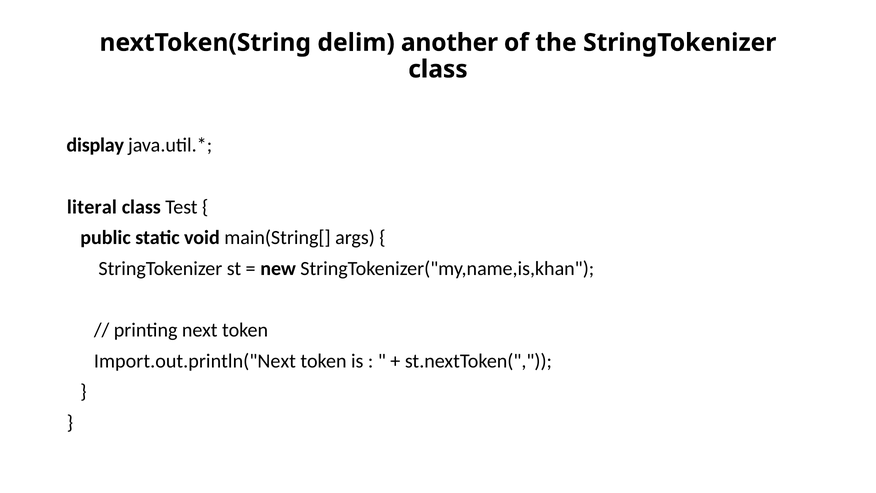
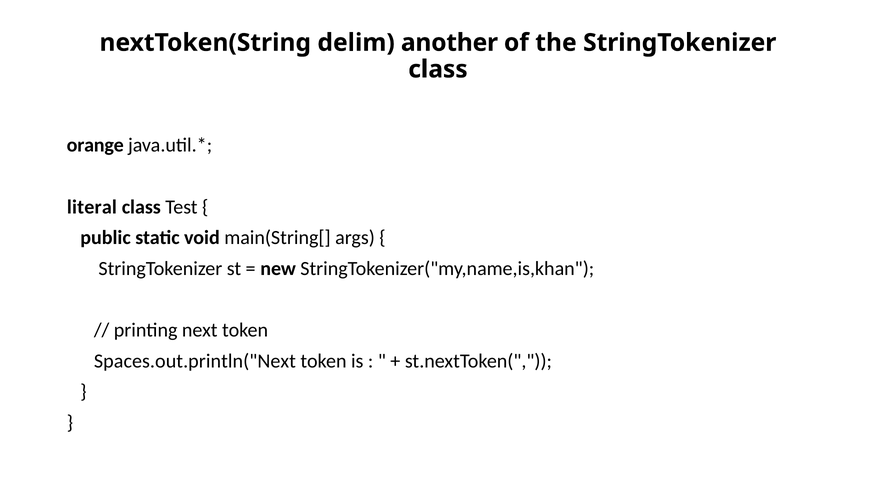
display: display -> orange (95, 145)
Import.out.println("Next: Import.out.println("Next -> Spaces.out.println("Next (195, 361)
